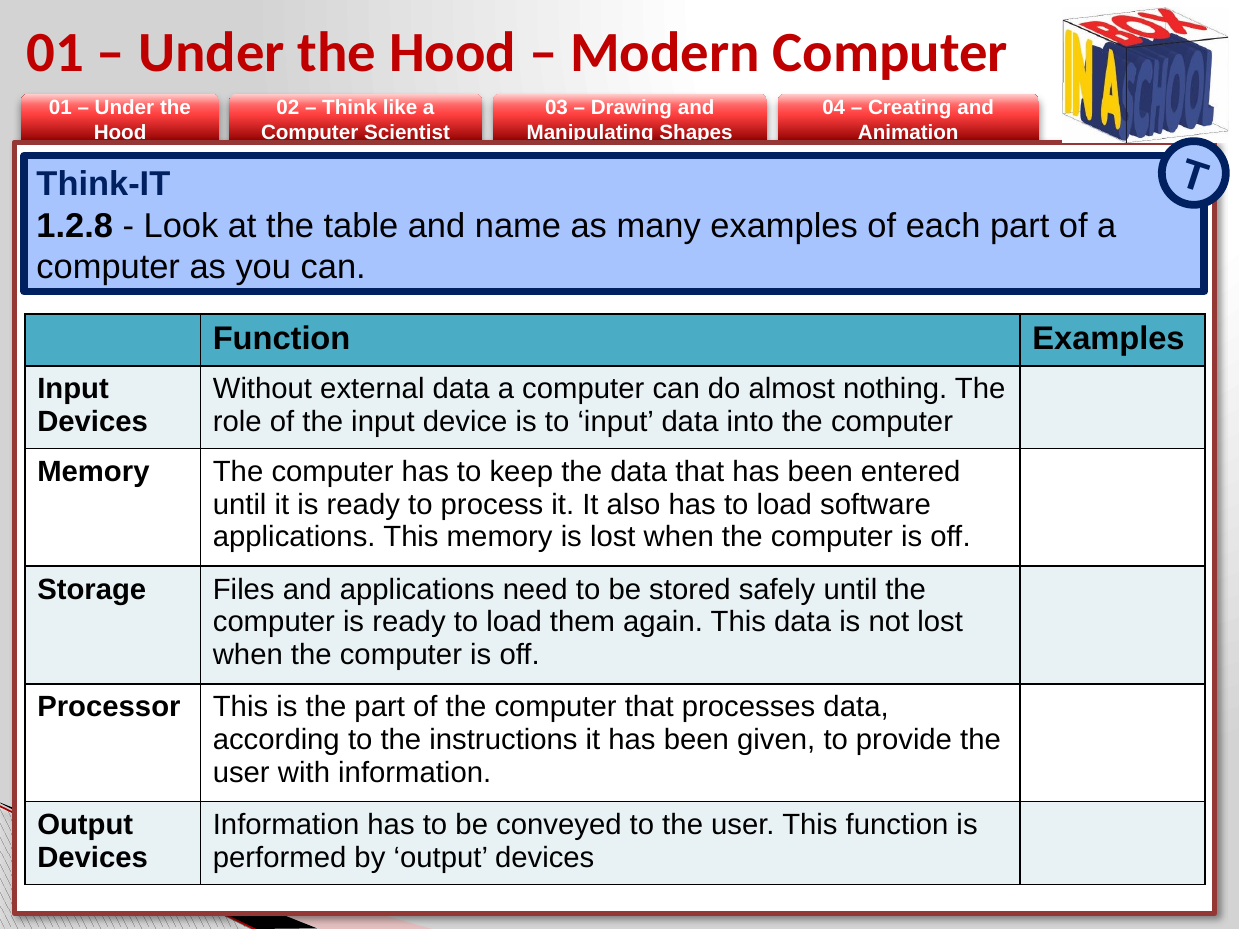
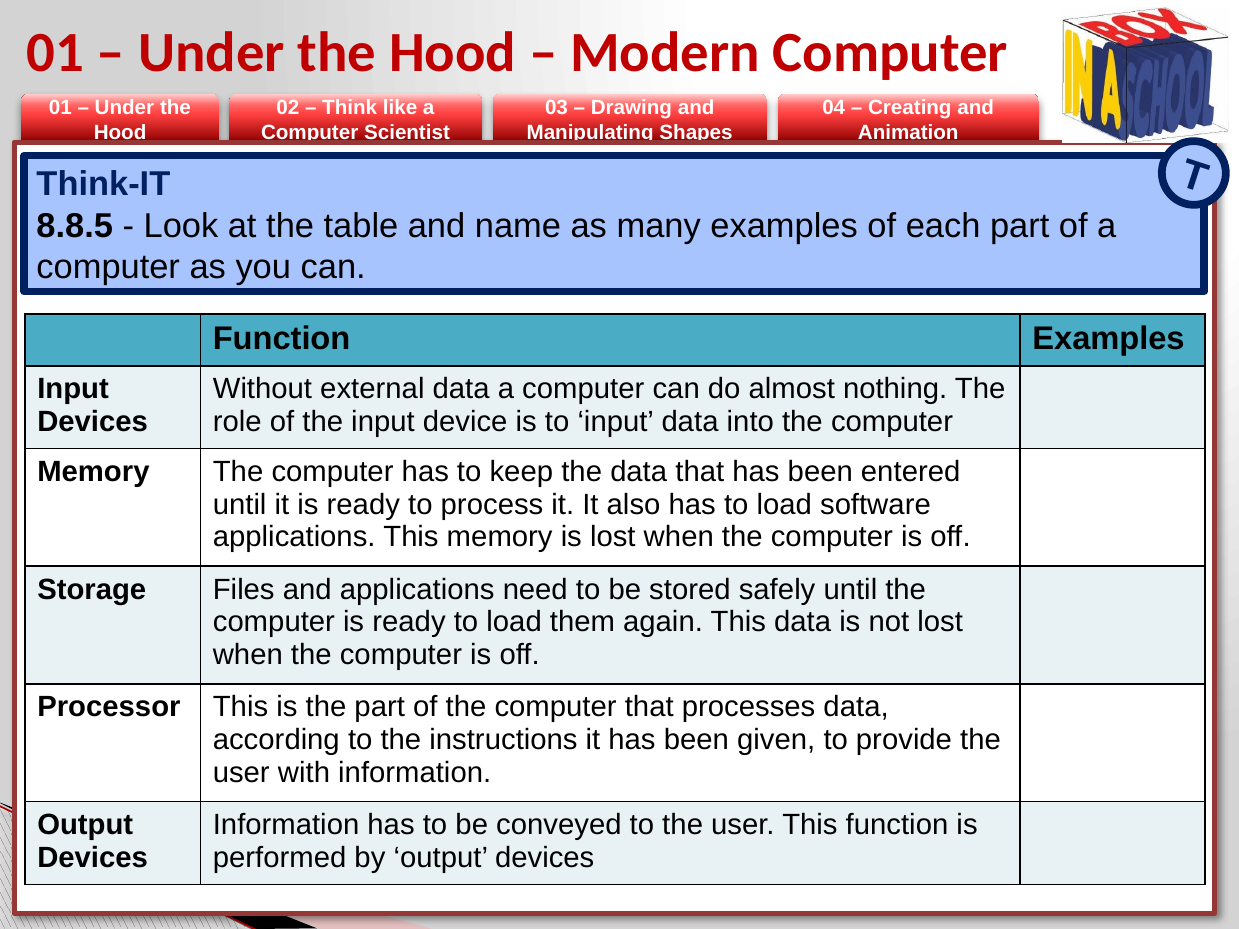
1.2.8: 1.2.8 -> 8.8.5 (75, 226)
